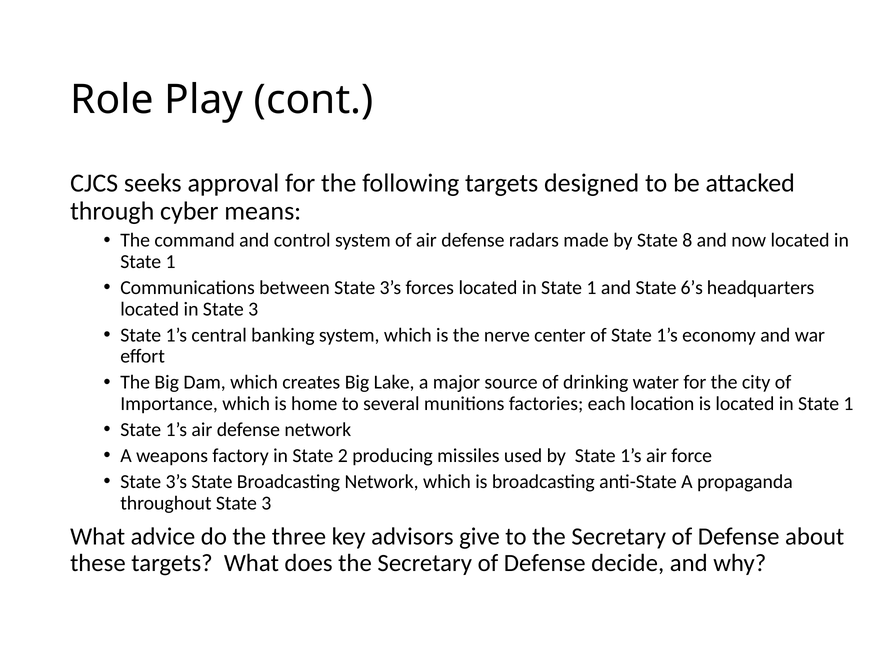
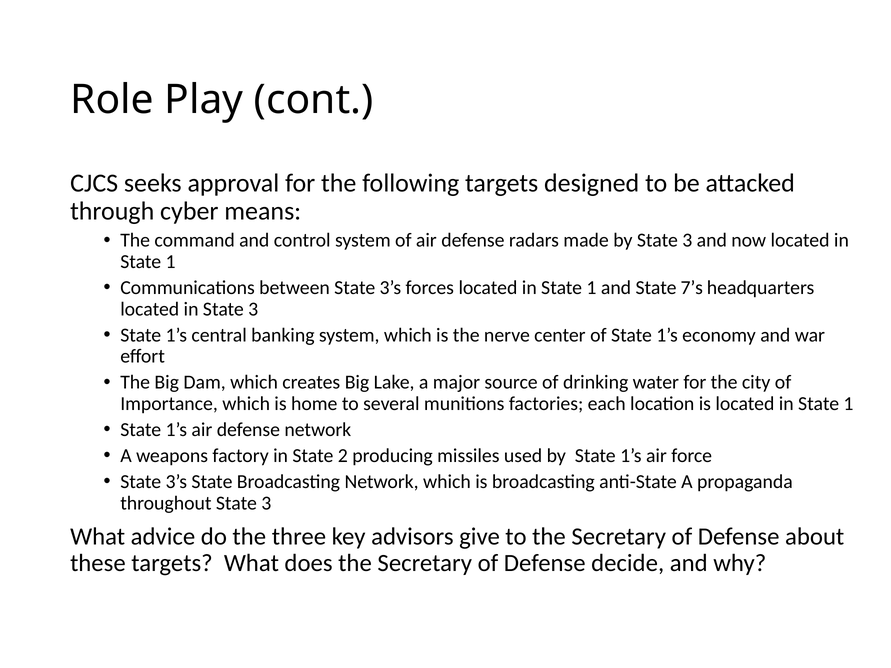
by State 8: 8 -> 3 (687, 240)
6’s: 6’s -> 7’s (692, 288)
